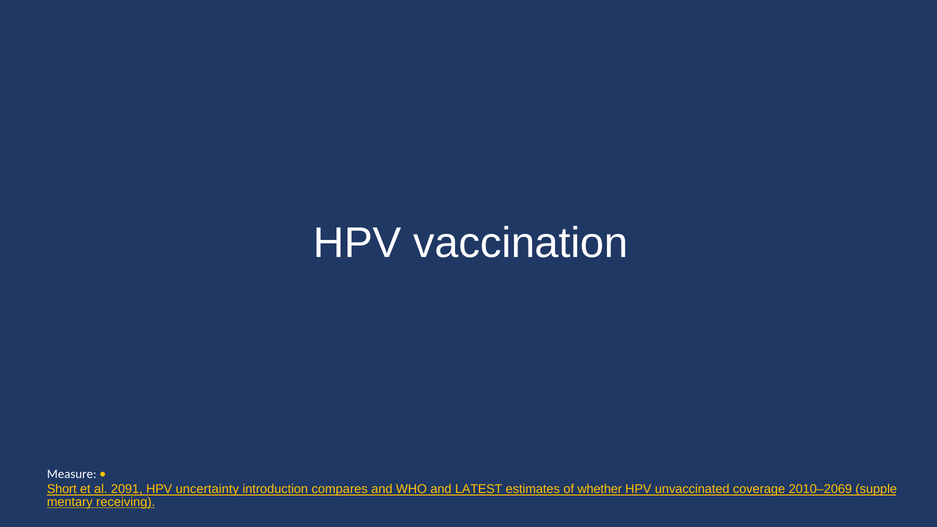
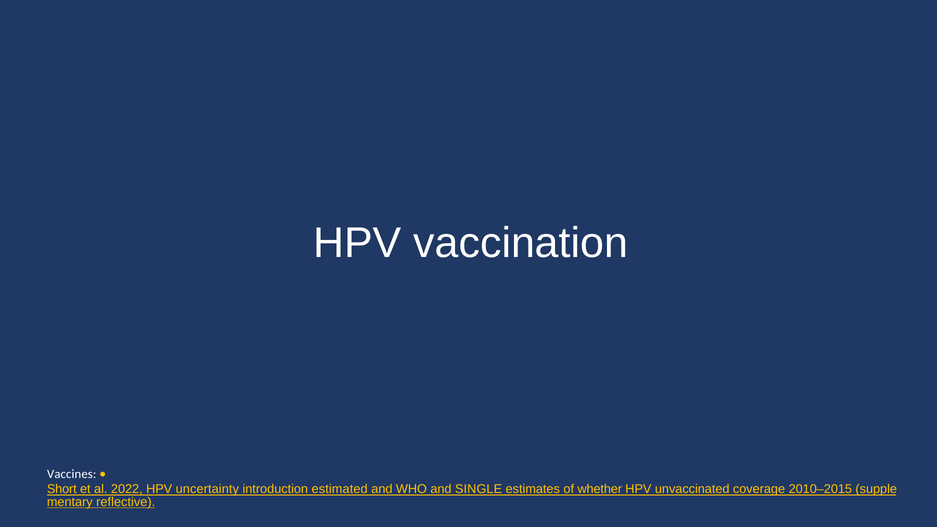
Measure: Measure -> Vaccines (72, 474)
2091: 2091 -> 2022 (127, 489)
compares: compares -> estimated (340, 489)
LATEST: LATEST -> SINGLE (479, 489)
2010–2069: 2010–2069 -> 2010–2015 (820, 489)
receiving: receiving -> reflective (126, 502)
